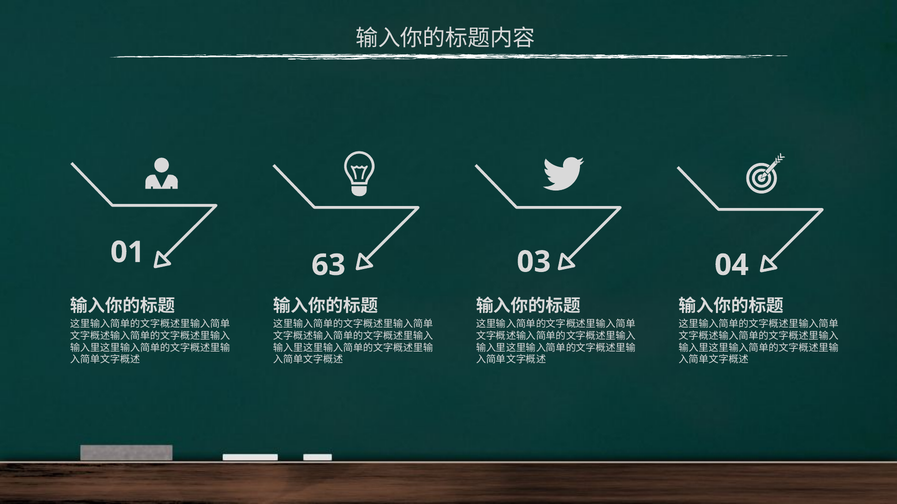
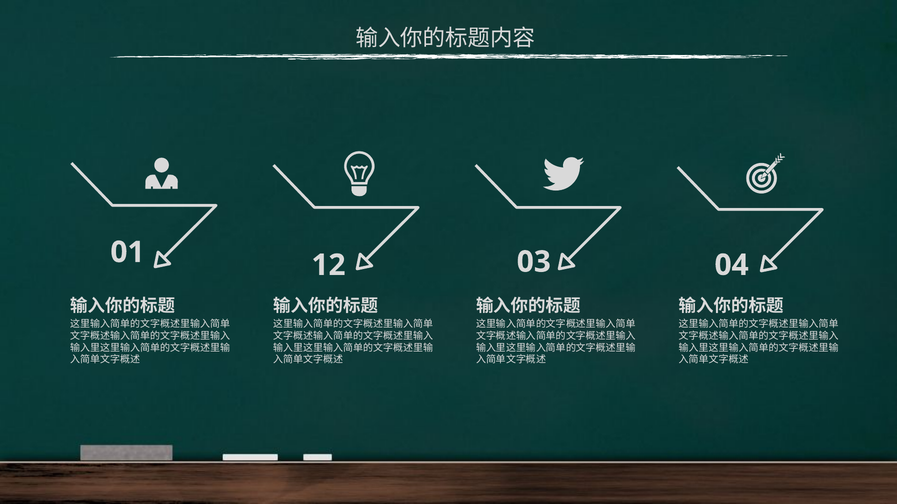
63: 63 -> 12 (329, 265)
